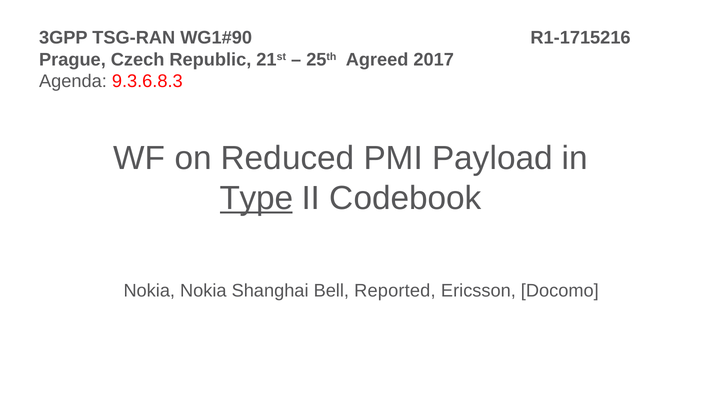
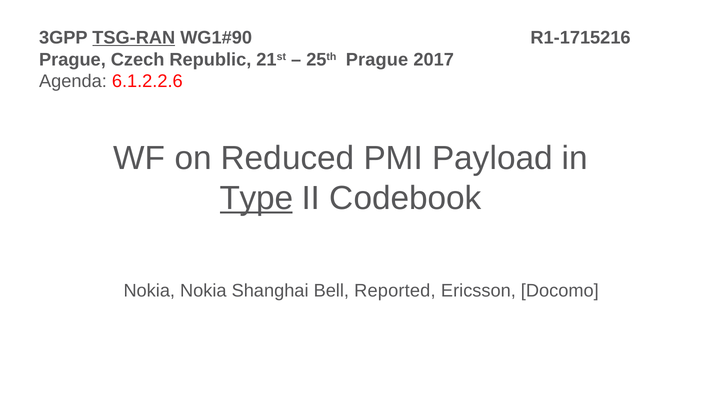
TSG-RAN underline: none -> present (134, 38)
25th Agreed: Agreed -> Prague (377, 59)
9.3.6.8.3: 9.3.6.8.3 -> 6.1.2.2.6 (147, 81)
